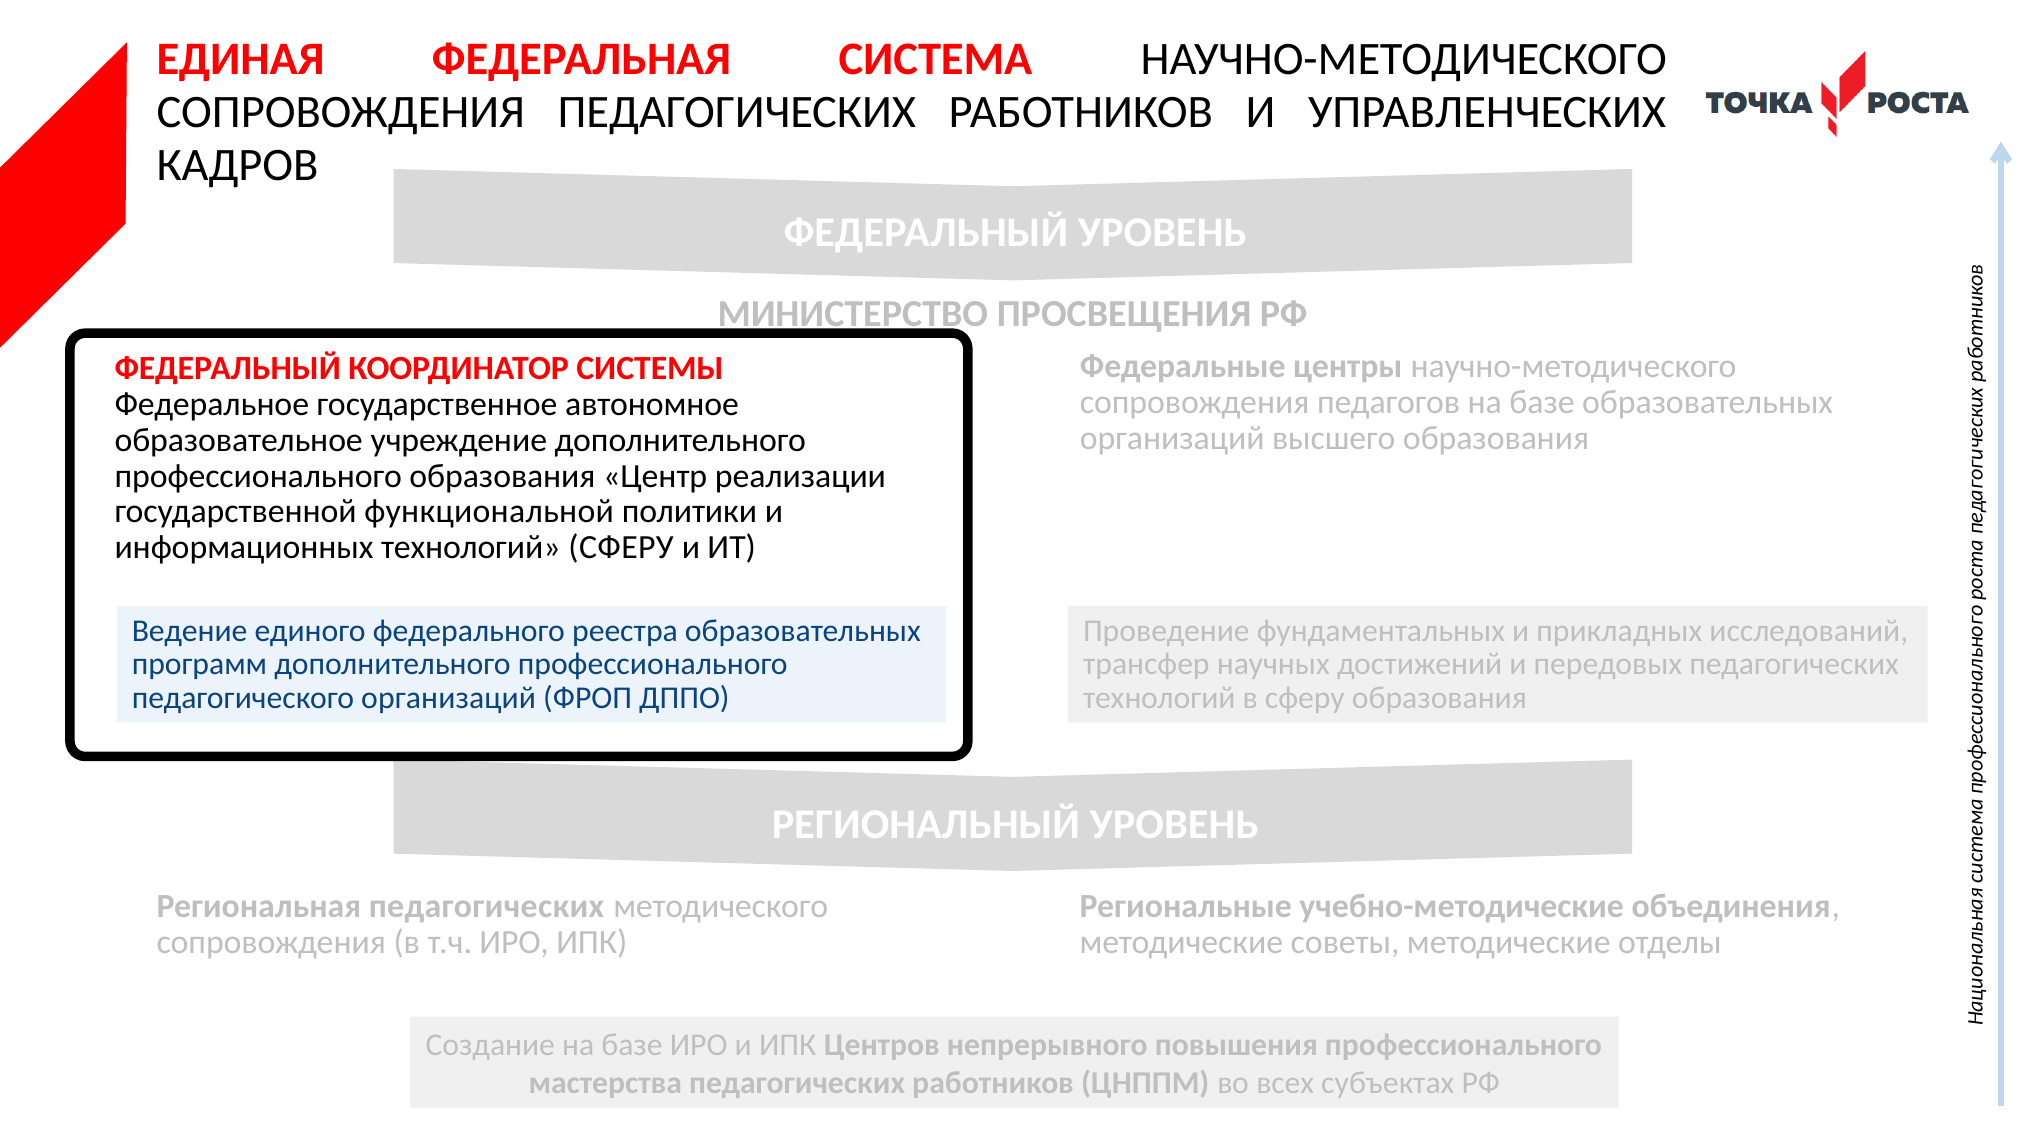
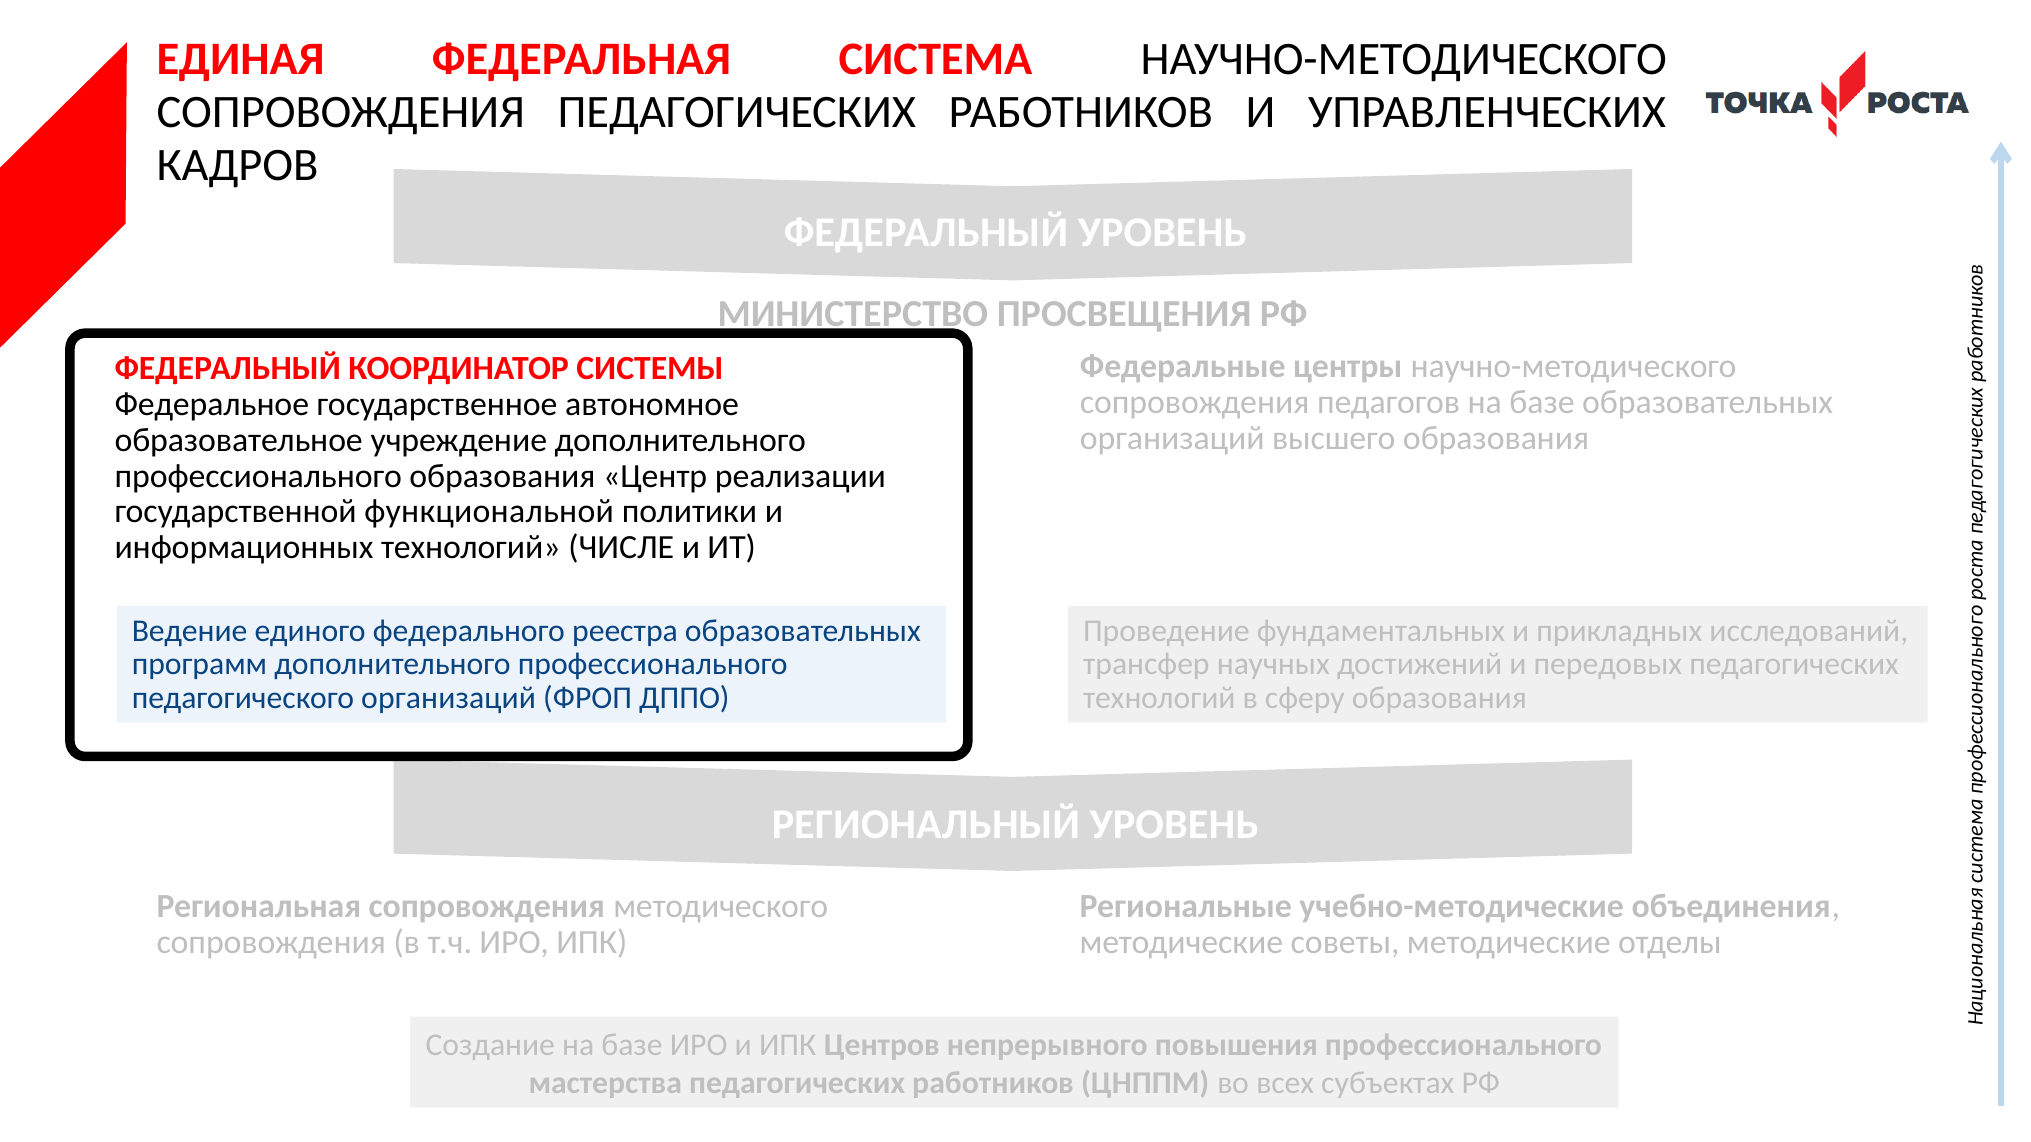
технологий СФЕРУ: СФЕРУ -> ЧИСЛЕ (621, 548)
Региональная педагогических: педагогических -> сопровождения (487, 907)
